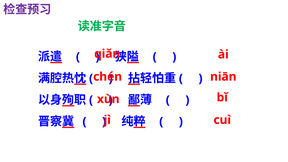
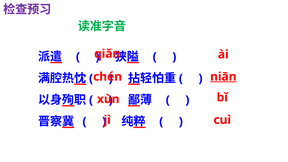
niān underline: none -> present (223, 77)
